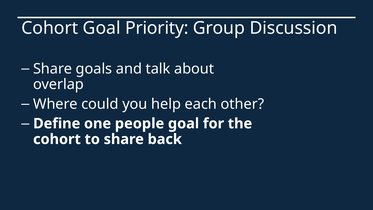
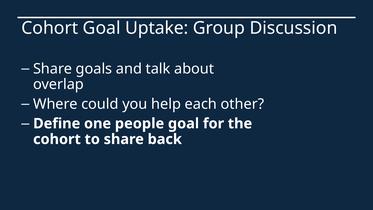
Priority: Priority -> Uptake (157, 28)
